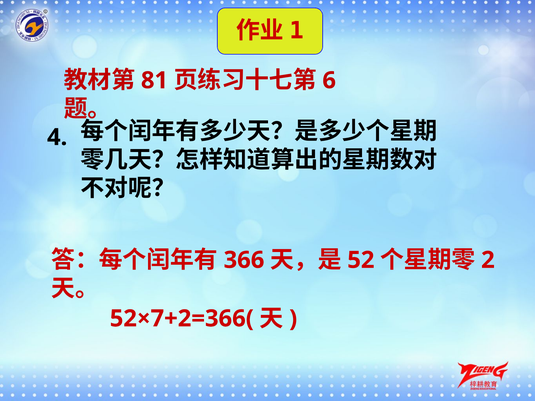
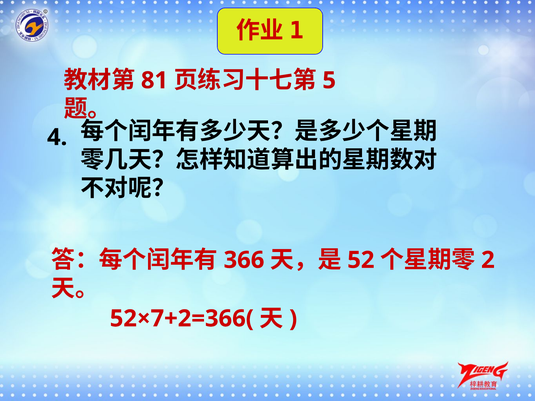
6: 6 -> 5 (329, 80)
